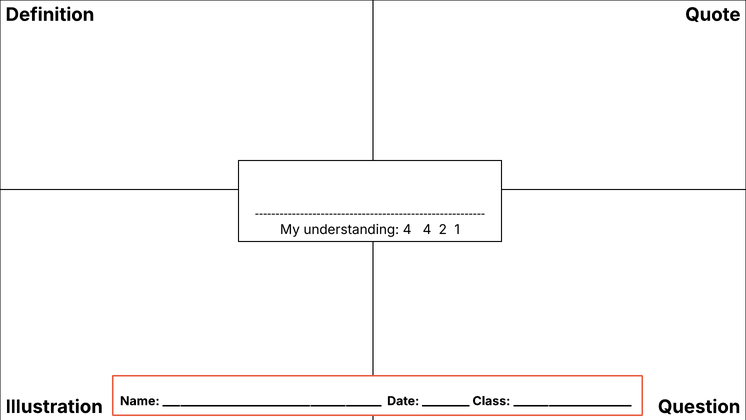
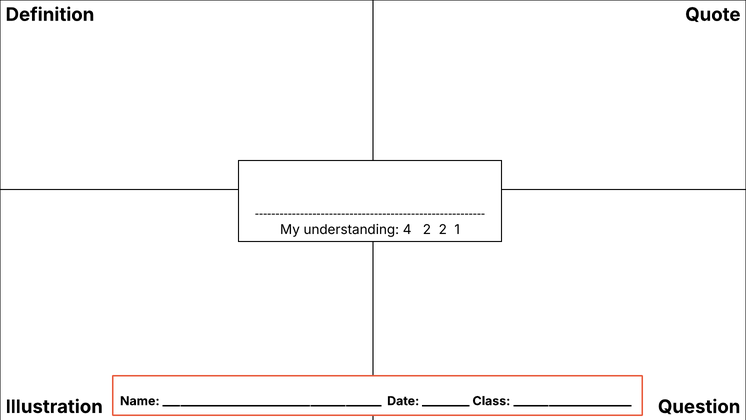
4 4: 4 -> 2 (427, 230)
